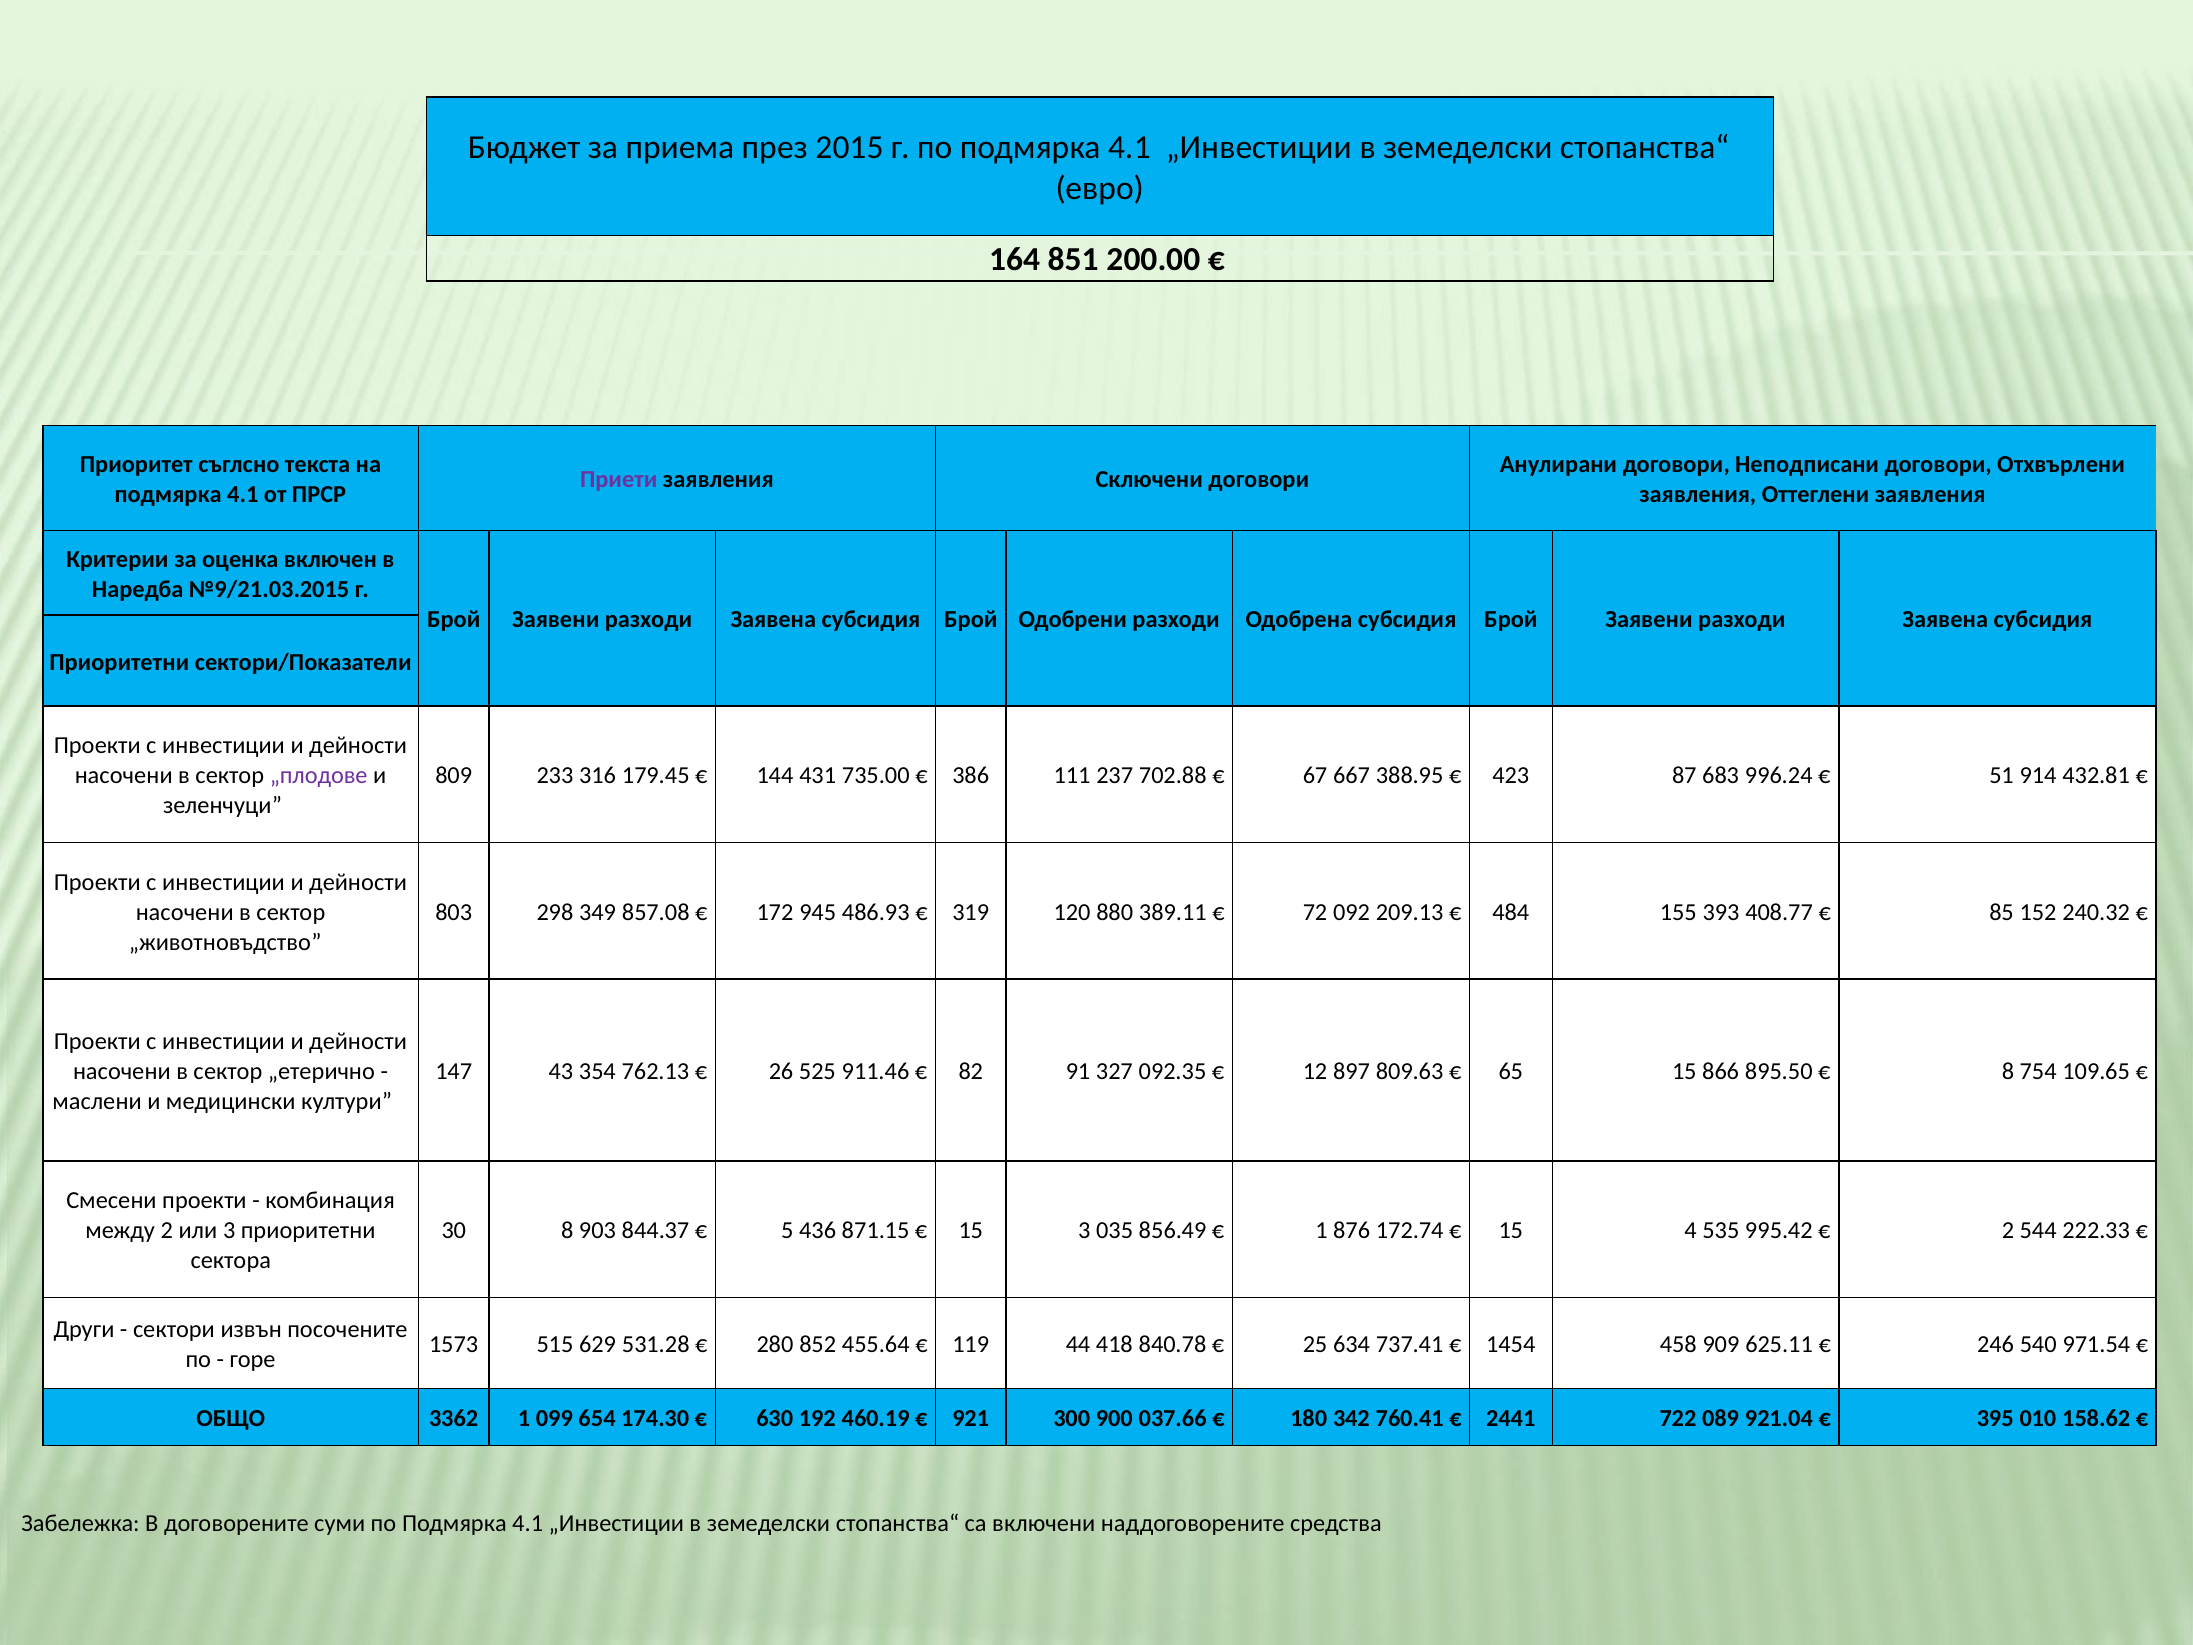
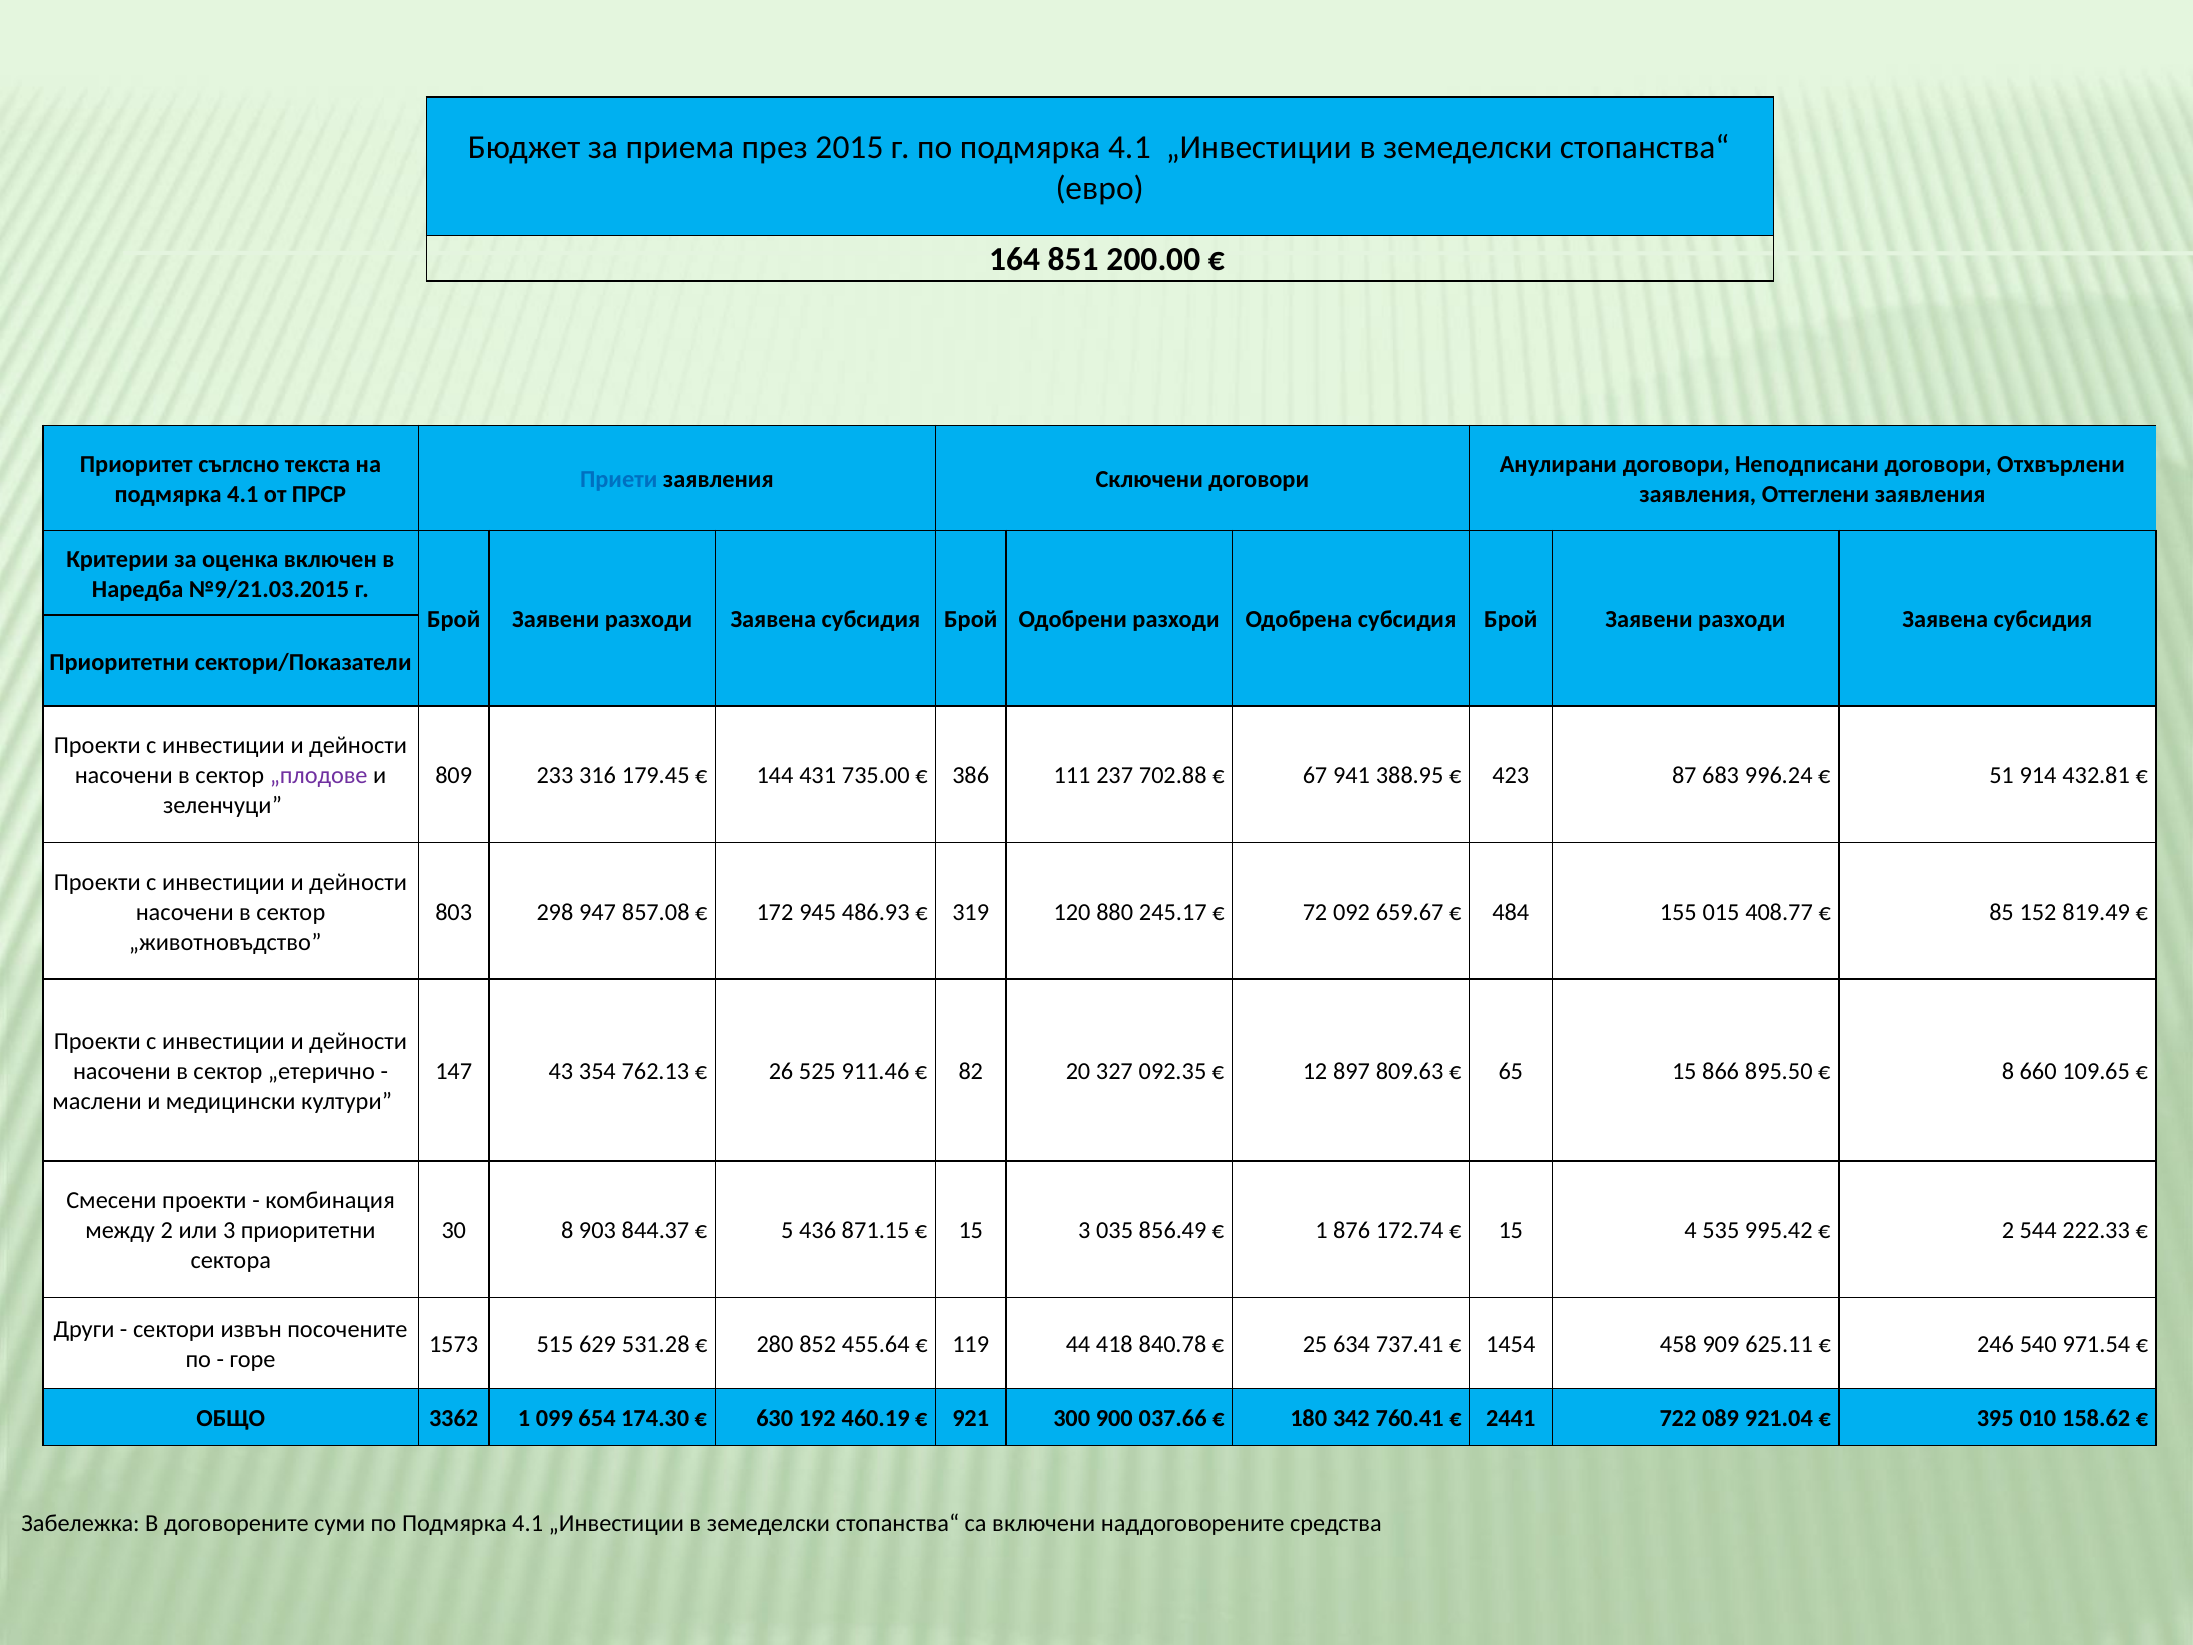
Приети colour: purple -> blue (619, 479)
667: 667 -> 941 (1351, 776)
349: 349 -> 947 (598, 912)
389.11: 389.11 -> 245.17 (1173, 912)
209.13: 209.13 -> 659.67 (1410, 912)
393: 393 -> 015 (1721, 912)
240.32: 240.32 -> 819.49 (2096, 912)
91: 91 -> 20 (1078, 1071)
754: 754 -> 660 (2038, 1071)
